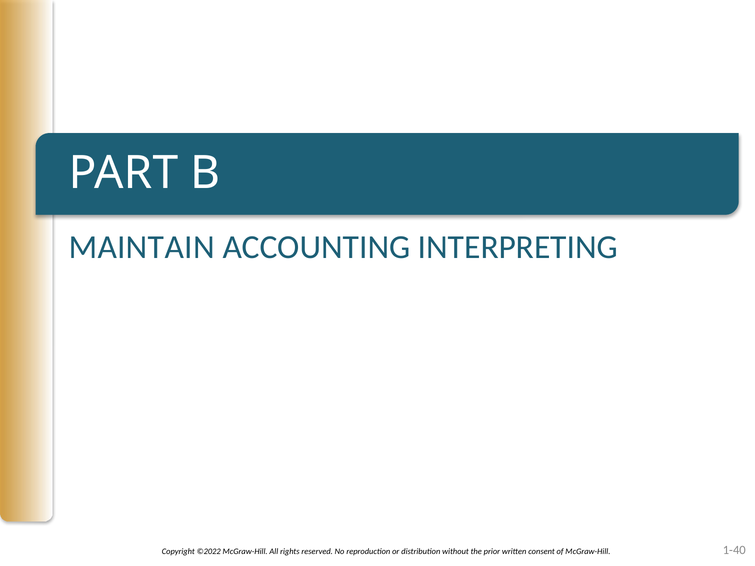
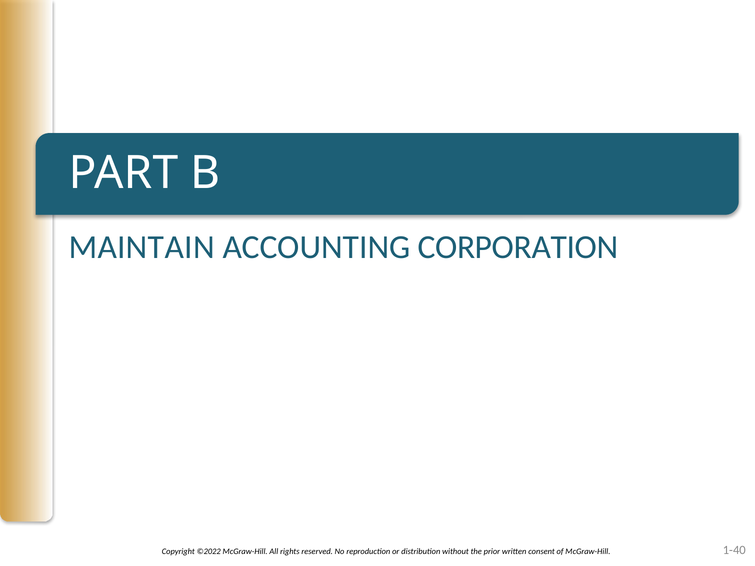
INTERPRETING: INTERPRETING -> CORPORATION (518, 247)
